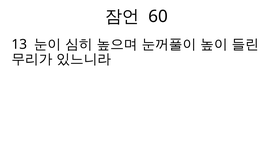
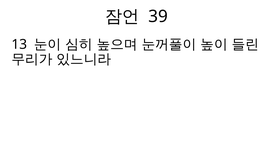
60: 60 -> 39 (158, 16)
